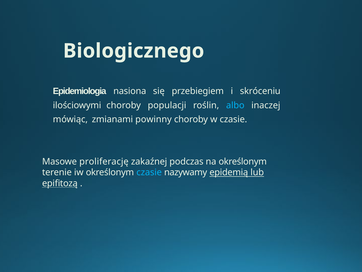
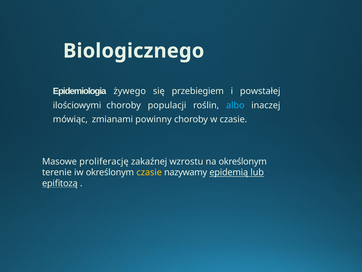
nasiona: nasiona -> żywego (130, 91)
skróceniu: skróceniu -> powstałej (260, 91)
podczas: podczas -> wzrostu (186, 161)
czasie colour: light blue -> yellow (149, 172)
